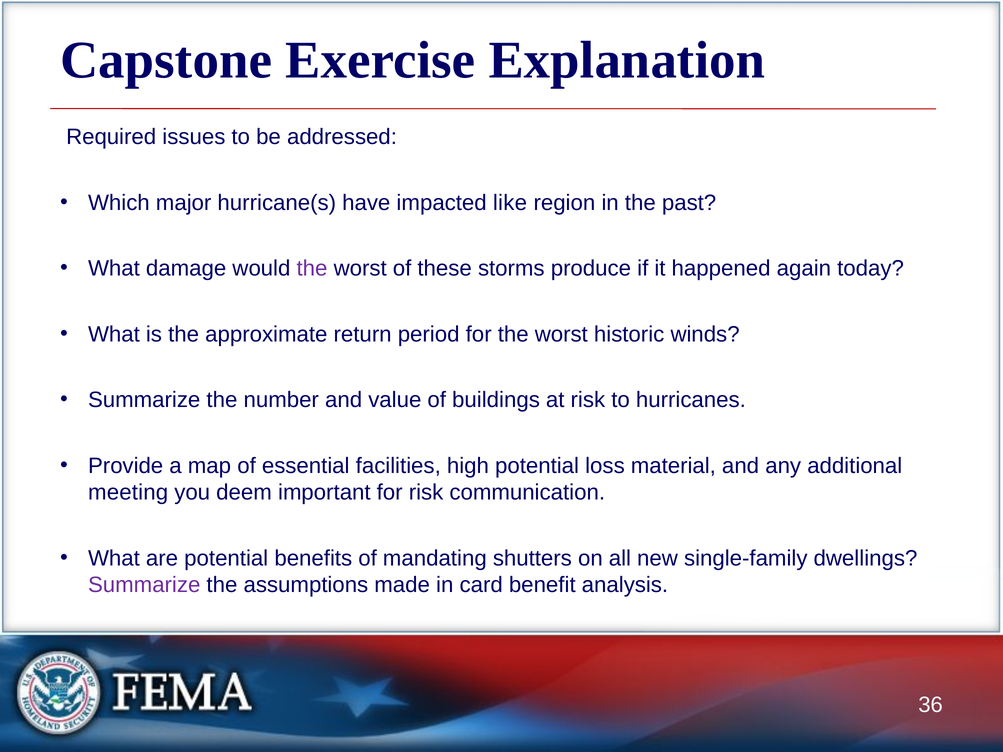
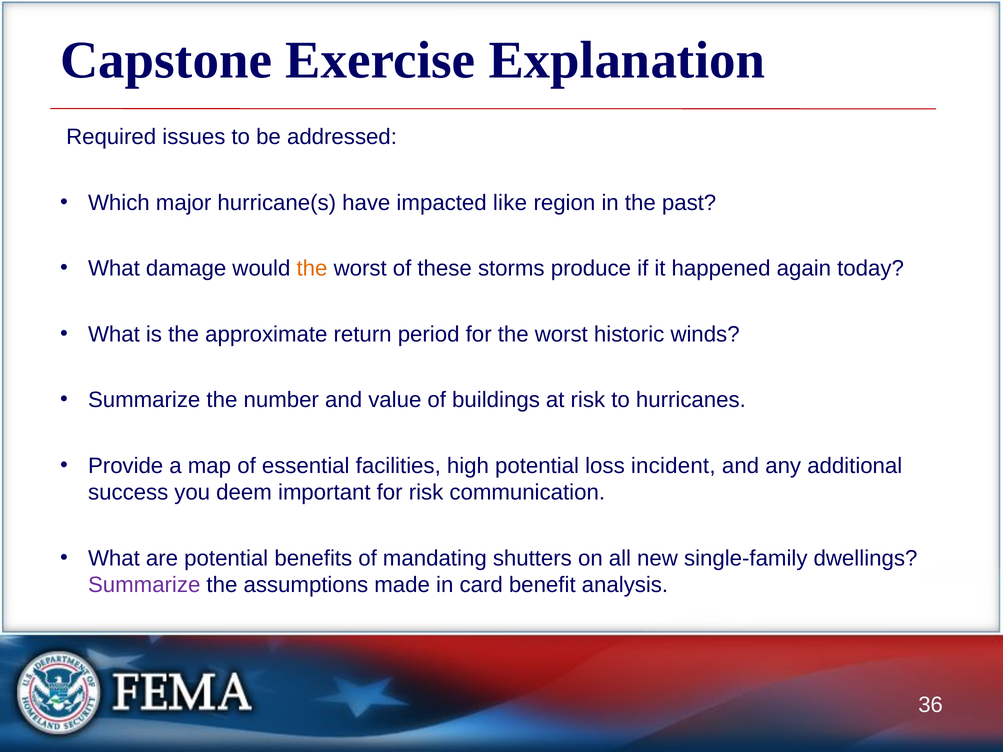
the colour: purple -> orange (312, 269)
material: material -> incident (673, 466)
meeting: meeting -> success (128, 493)
